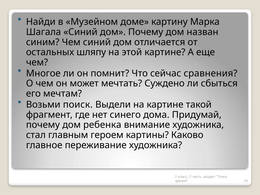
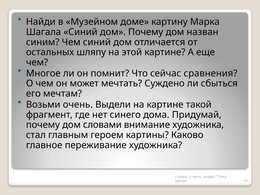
поиск: поиск -> очень (78, 105)
ребенка: ребенка -> словами (102, 125)
